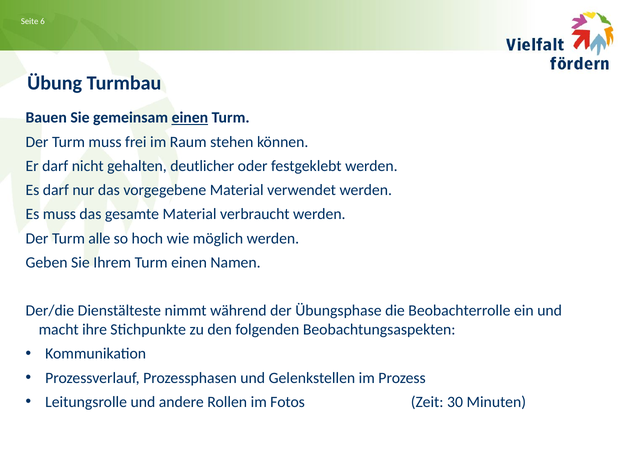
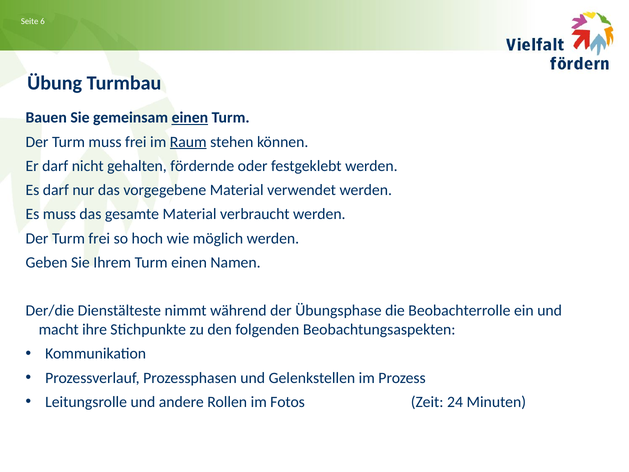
Raum underline: none -> present (188, 142)
deutlicher: deutlicher -> fördernde (202, 166)
Turm alle: alle -> frei (99, 238)
30: 30 -> 24 (455, 402)
